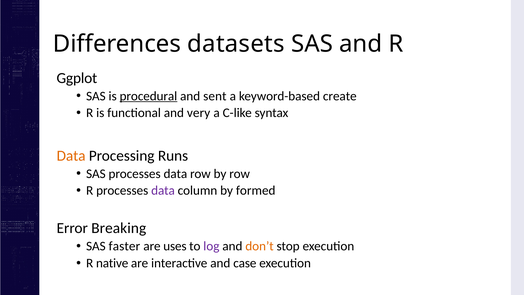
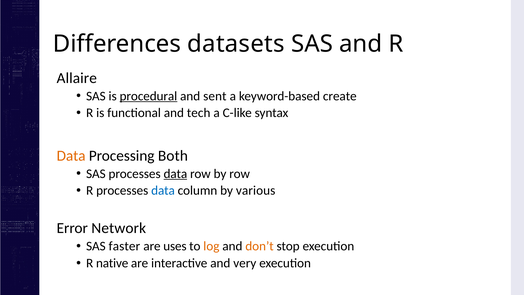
Ggplot: Ggplot -> Allaire (77, 78)
very: very -> tech (199, 113)
Runs: Runs -> Both (173, 156)
data underline: none -> present (175, 174)
data colour: purple -> blue (163, 190)
formed: formed -> various (256, 190)
Breaking: Breaking -> Network (119, 228)
log colour: purple -> orange (211, 246)
case: case -> very (245, 263)
